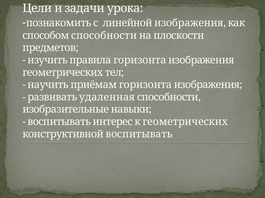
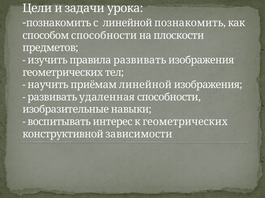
линейной изображения: изображения -> познакомить (190, 23)
правила горизонта: горизонта -> развивать (140, 60)
приёмам горизонта: горизонта -> линейной (145, 85)
конструктивной воспитывать: воспитывать -> зависимости (139, 135)
